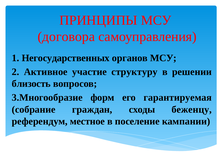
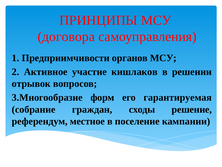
Негосударственных: Негосударственных -> Предприимчивости (66, 58)
структуру: структуру -> кишлаков (134, 72)
близость: близость -> отрывок (31, 83)
беженцу: беженцу -> решение (192, 109)
